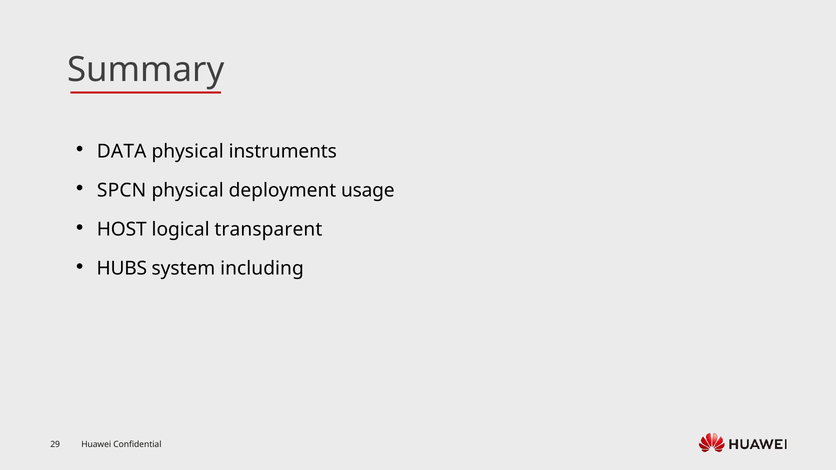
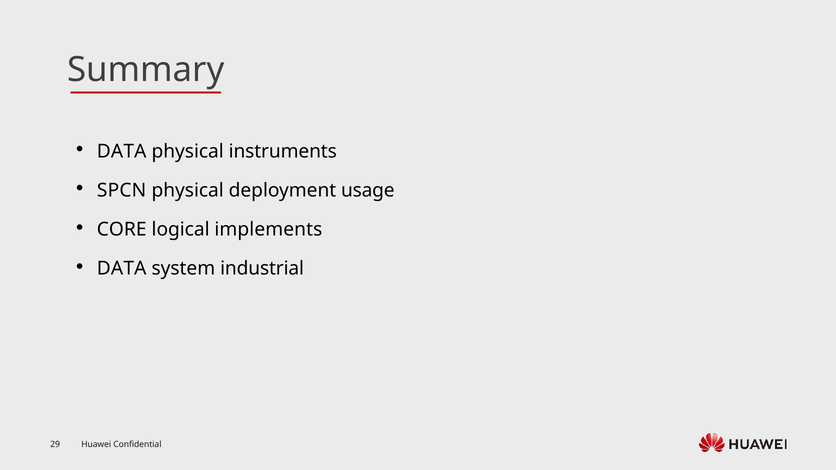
HOST: HOST -> CORE (122, 230)
transparent: transparent -> implements (268, 230)
HUBS: HUBS -> DATA (122, 269)
including: including -> industrial (262, 269)
